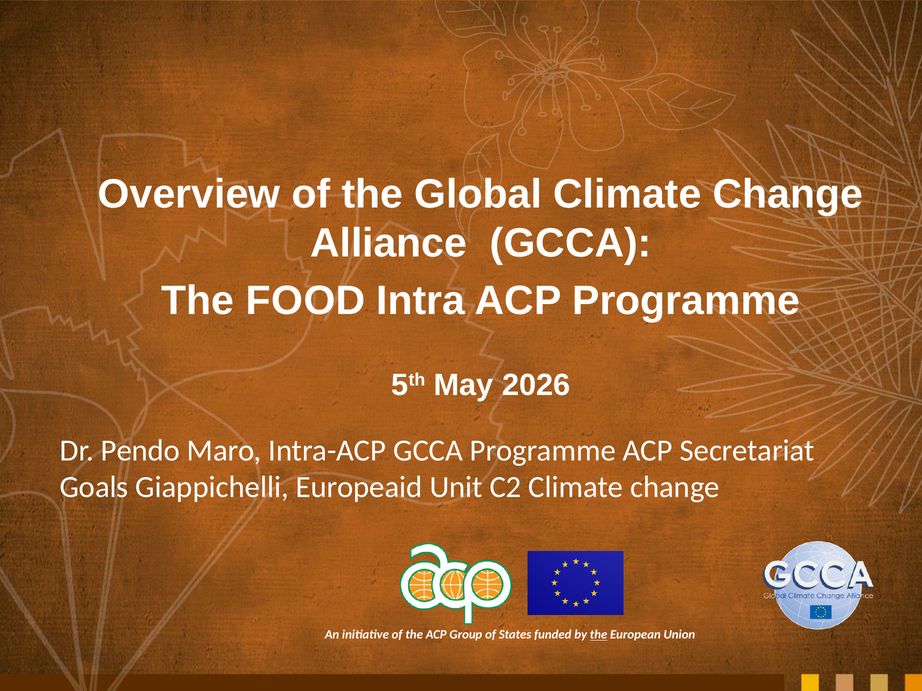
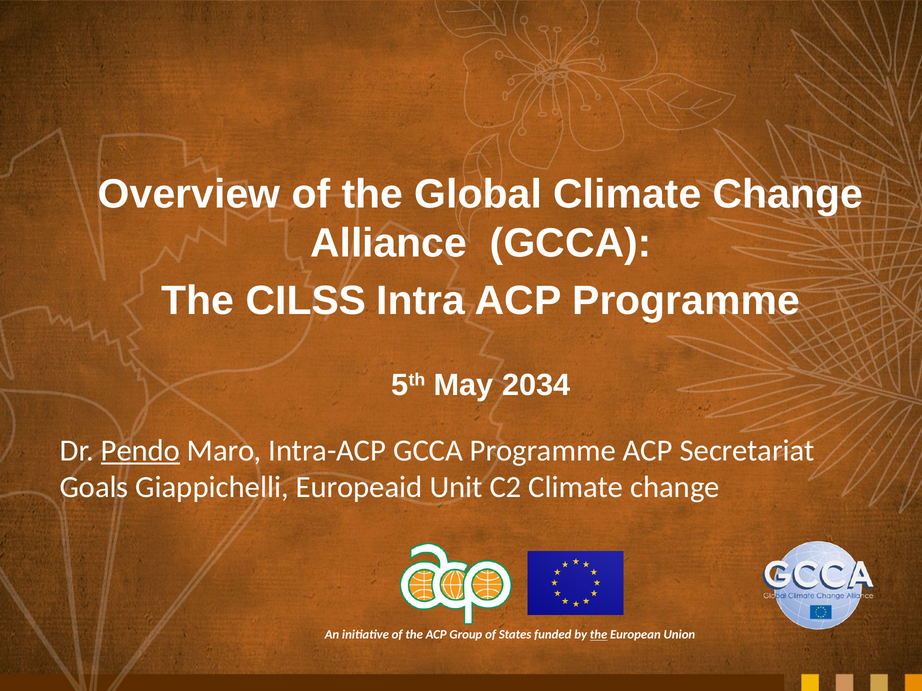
FOOD: FOOD -> CILSS (306, 301)
2026: 2026 -> 2034 (536, 385)
Pendo underline: none -> present (141, 451)
